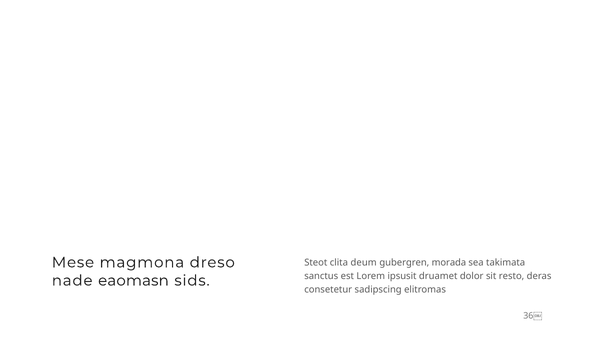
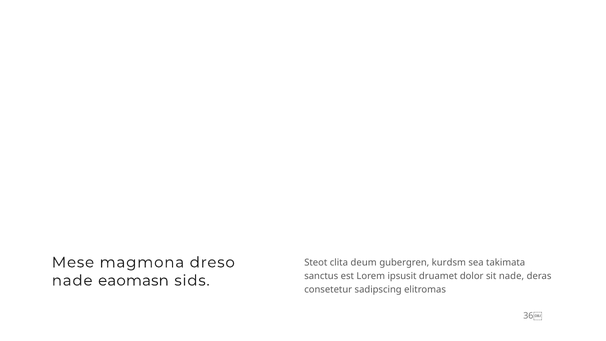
morada: morada -> kurdsm (449, 262)
sit resto: resto -> nade (511, 276)
